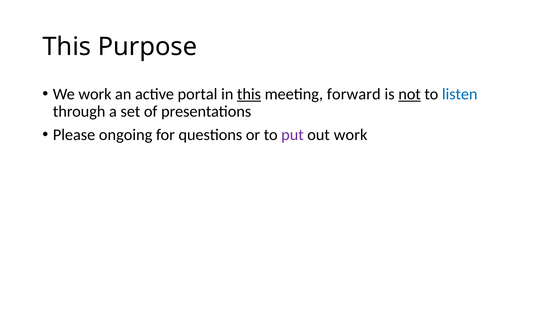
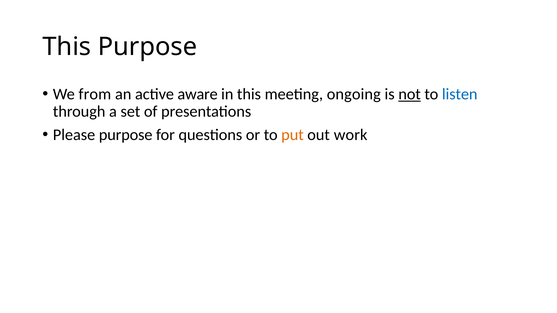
We work: work -> from (95, 94)
portal: portal -> aware (198, 94)
this underline: present -> none (249, 94)
forward: forward -> ongoing (354, 94)
Please ongoing: ongoing -> purpose (126, 135)
put colour: purple -> orange (292, 135)
